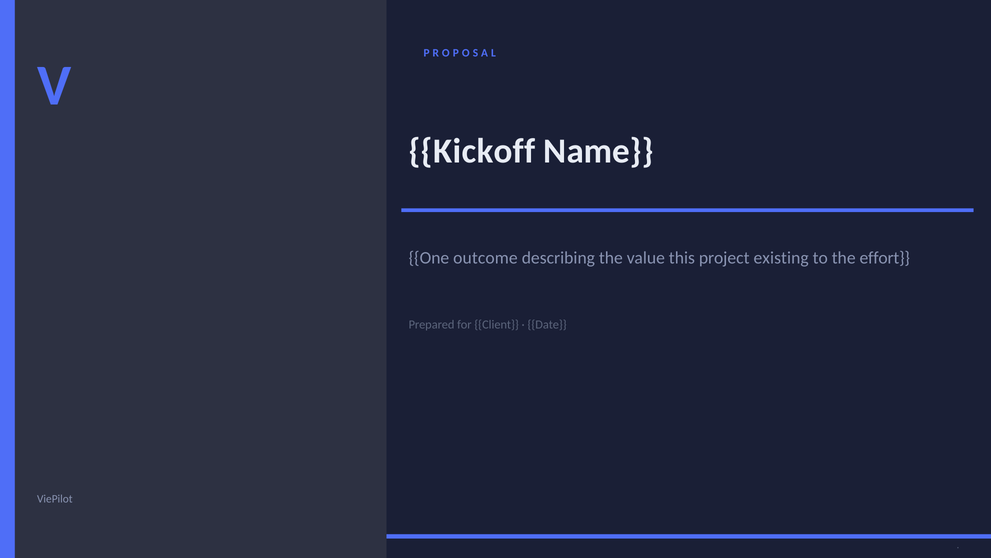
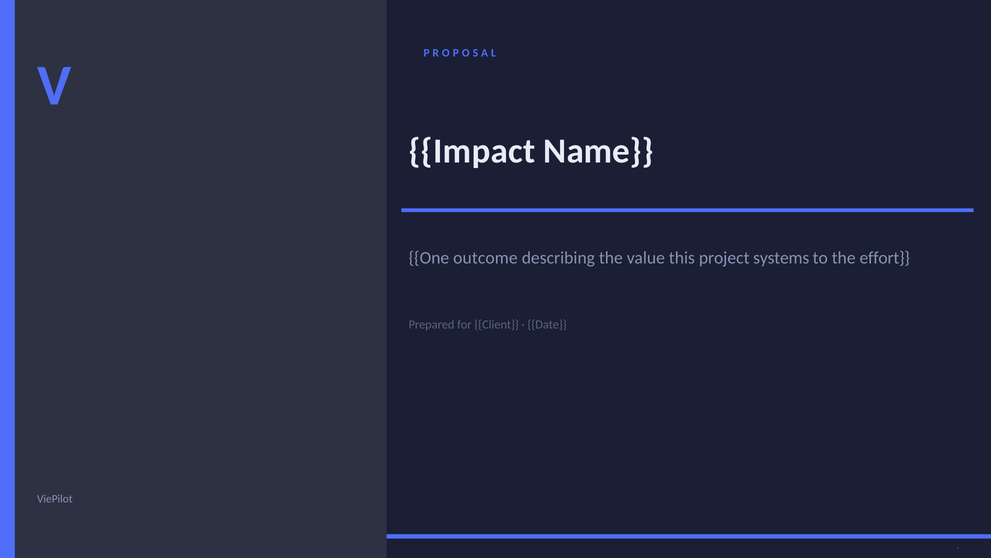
Kickoff: Kickoff -> Impact (472, 151)
existing: existing -> systems (781, 258)
